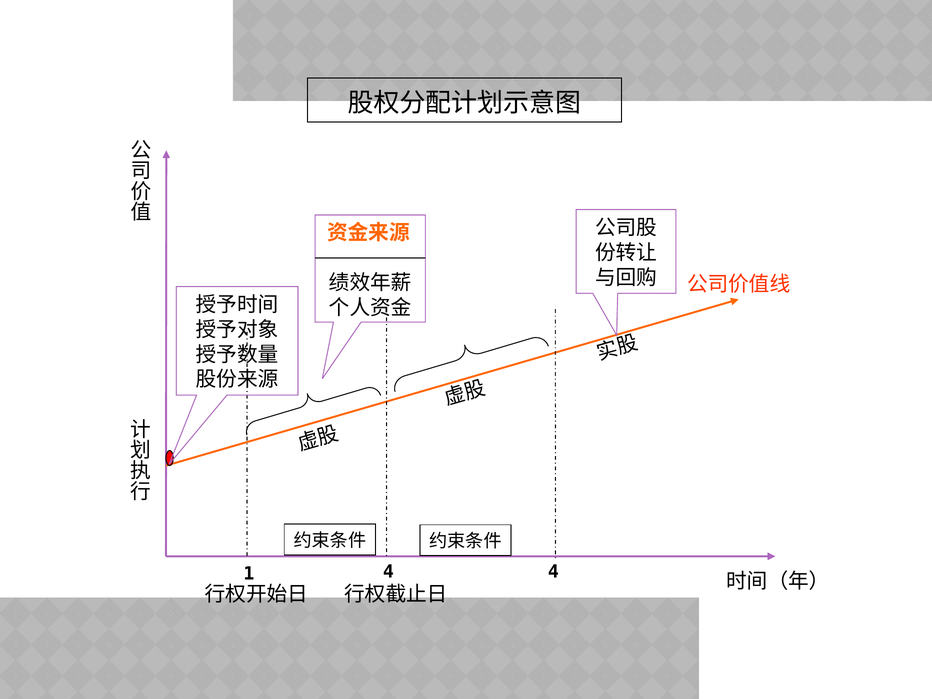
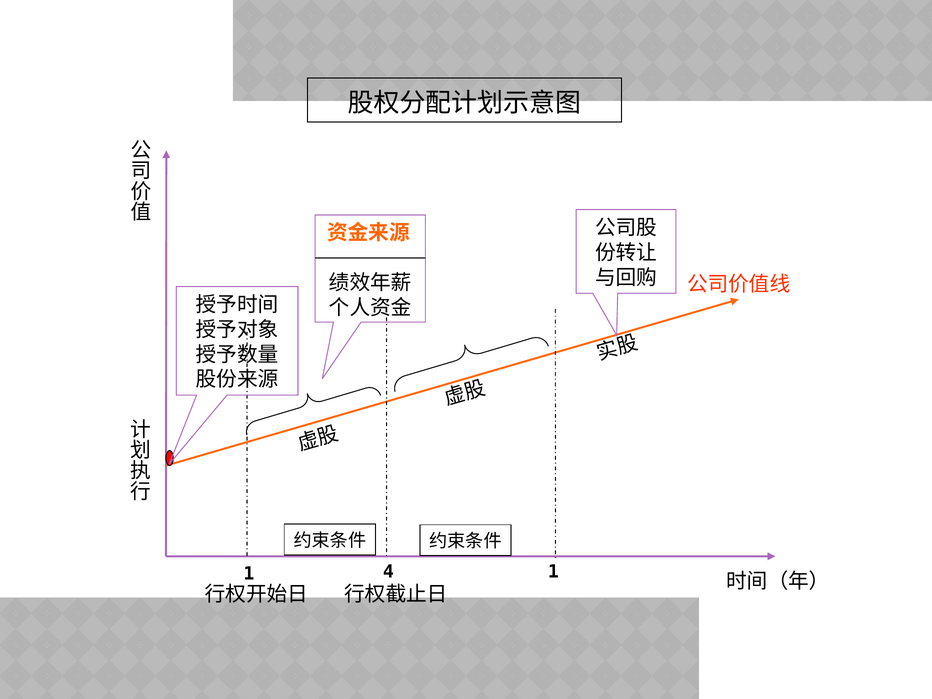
4 4: 4 -> 1 (553, 572)
